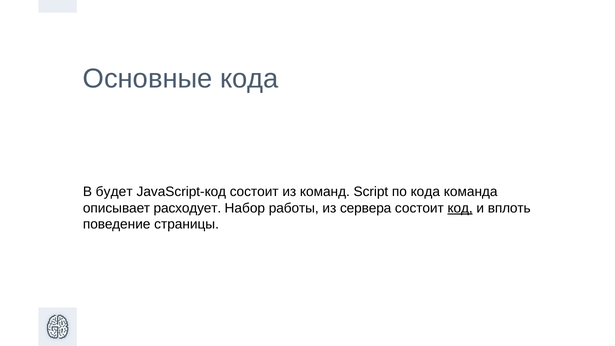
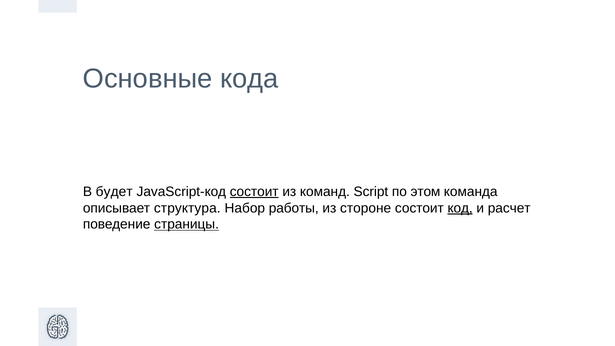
состоит underline: none -> present (254, 192)
по кода: кода -> этом (425, 192)
расходует: расходует -> структура (187, 208)
сервера: сервера -> стороне (366, 208)
вплоть: вплоть -> расчет (509, 208)
страницы underline: none -> present (187, 224)
